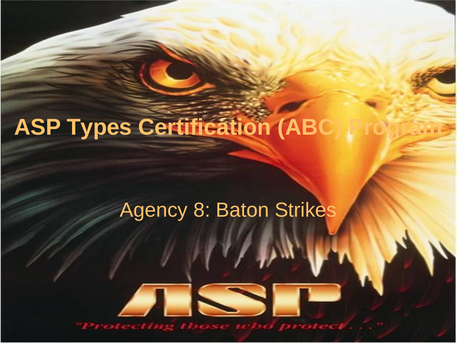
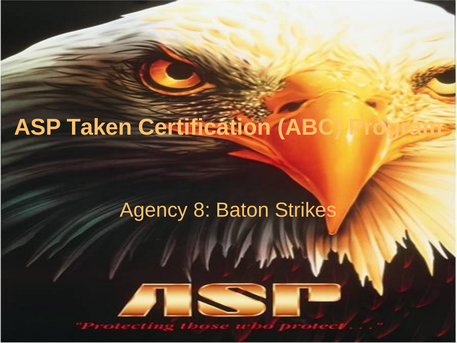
Types: Types -> Taken (99, 127)
